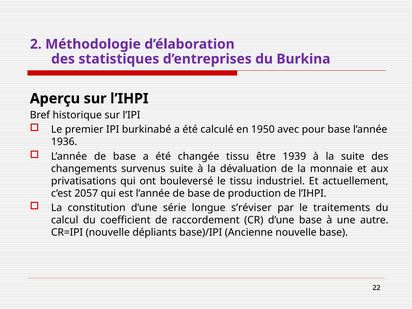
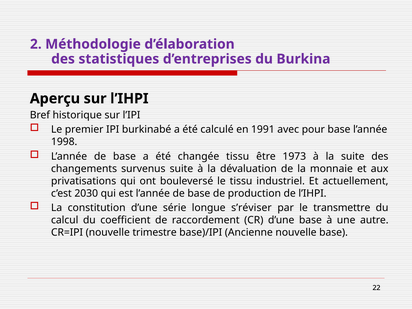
1950: 1950 -> 1991 (263, 130)
1936: 1936 -> 1998 (64, 142)
1939: 1939 -> 1973 (294, 156)
2057: 2057 -> 2030 (86, 193)
traitements: traitements -> transmettre (342, 208)
dépliants: dépliants -> trimestre (155, 233)
